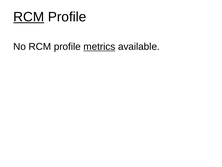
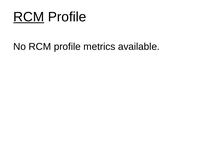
metrics underline: present -> none (99, 47)
